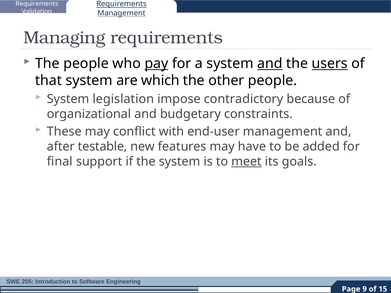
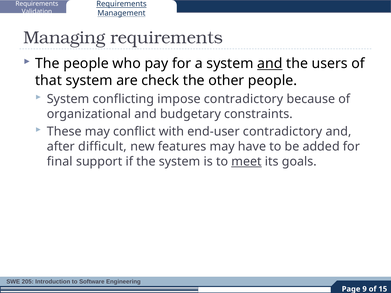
pay underline: present -> none (156, 64)
users underline: present -> none (330, 64)
which: which -> check (160, 80)
legislation: legislation -> conflicting (123, 99)
end-user management: management -> contradictory (283, 132)
testable: testable -> difficult (103, 147)
